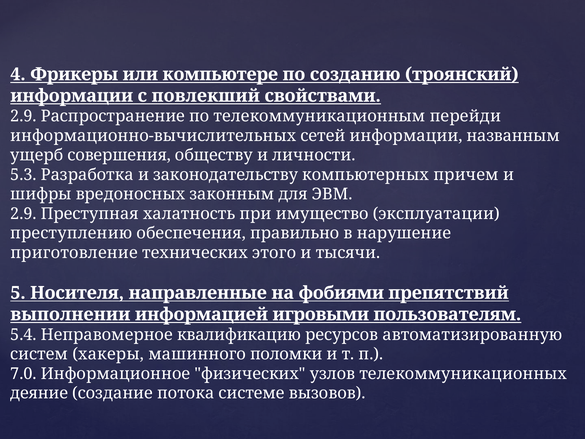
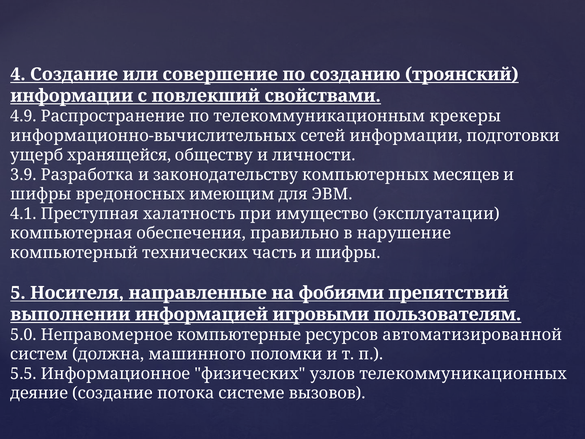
4 Фрикеры: Фрикеры -> Создание (74, 74)
компьютере: компьютере -> совершение (220, 74)
2.9: 2.9 -> 4.9 (23, 116)
перейди: перейди -> крекеры (465, 116)
названным: названным -> подготовки (513, 136)
совершения: совершения -> хранящейся (119, 155)
5.3: 5.3 -> 3.9 (23, 175)
причем: причем -> месяцев (466, 175)
законным: законным -> имеющим (232, 194)
2.9: 2.9 -> 4.1 (23, 214)
преступлению: преступлению -> компьютерная (71, 233)
приготовление: приготовление -> компьютерный (74, 253)
этого: этого -> часть (274, 253)
тысячи: тысячи -> шифры (348, 253)
5.4: 5.4 -> 5.0 (23, 335)
квалификацию: квалификацию -> компьютерные (239, 335)
автоматизированную: автоматизированную -> автоматизированной (472, 335)
хакеры: хакеры -> должна (108, 354)
7.0: 7.0 -> 5.5 (23, 374)
